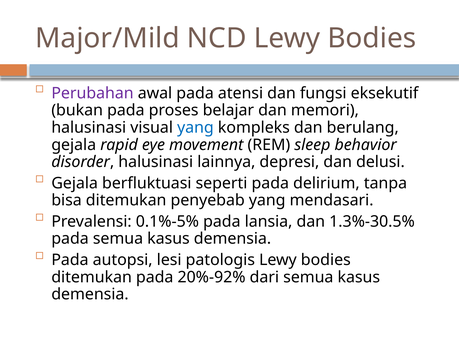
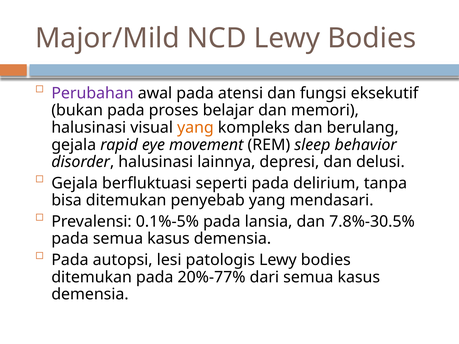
yang colour: blue -> orange (195, 128)
1.3%-30.5%: 1.3%-30.5% -> 7.8%-30.5% (372, 222)
20%-92%: 20%-92% -> 20%-77% (212, 277)
